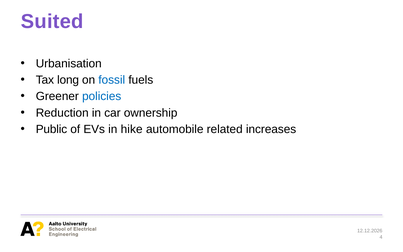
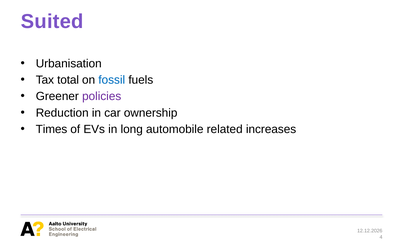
long: long -> total (68, 80)
policies colour: blue -> purple (102, 96)
Public: Public -> Times (51, 129)
hike: hike -> long (132, 129)
